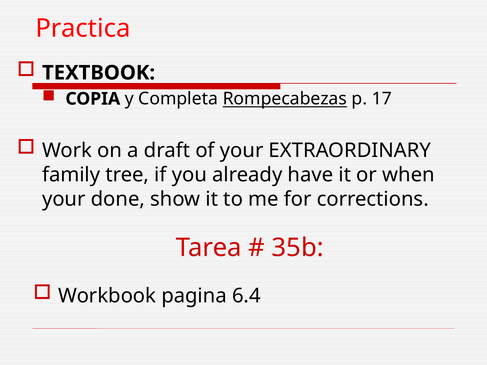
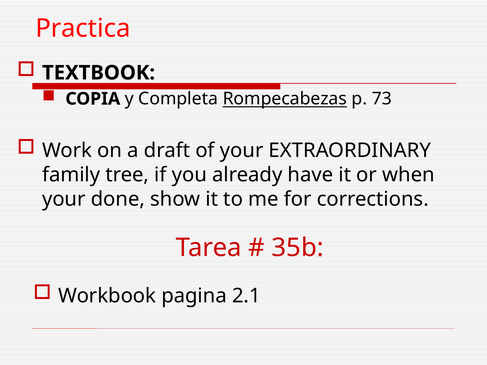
17: 17 -> 73 (382, 99)
6.4: 6.4 -> 2.1 (246, 296)
